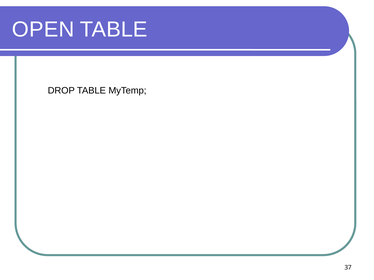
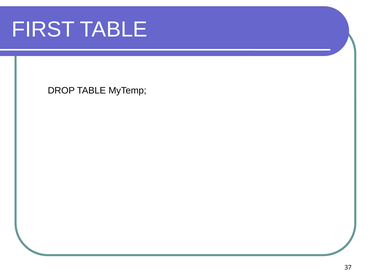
OPEN: OPEN -> FIRST (43, 30)
